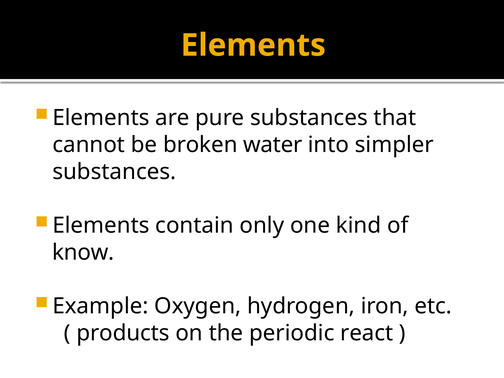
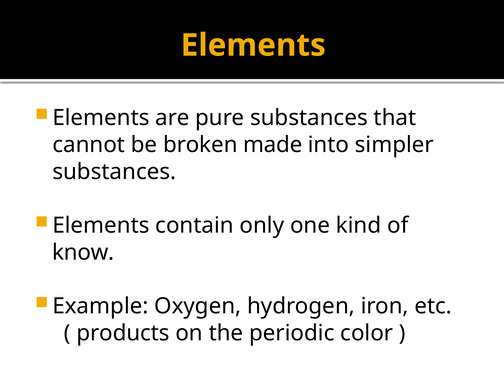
water: water -> made (273, 145)
react: react -> color (367, 333)
